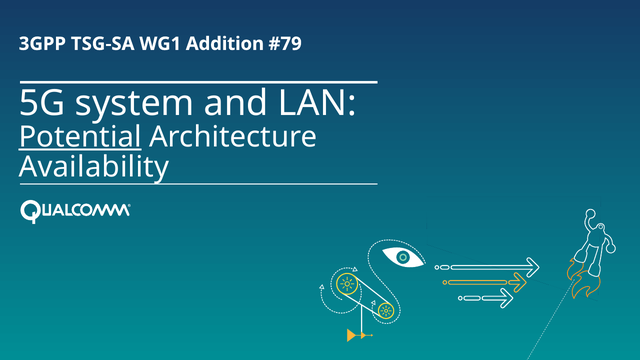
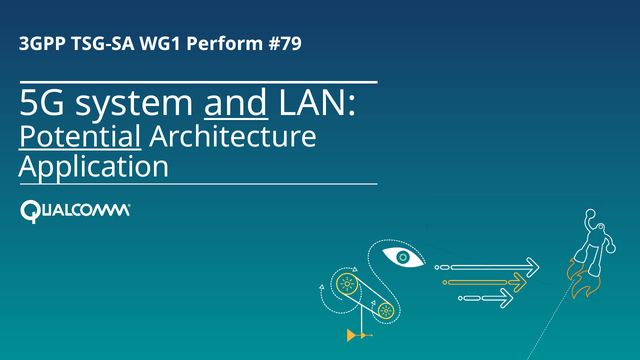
Addition: Addition -> Perform (225, 44)
and underline: none -> present (236, 103)
Availability: Availability -> Application (94, 167)
